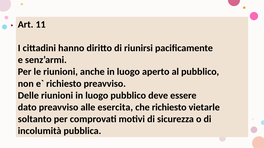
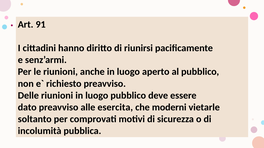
11: 11 -> 91 (41, 24)
che richiesto: richiesto -> moderni (169, 108)
